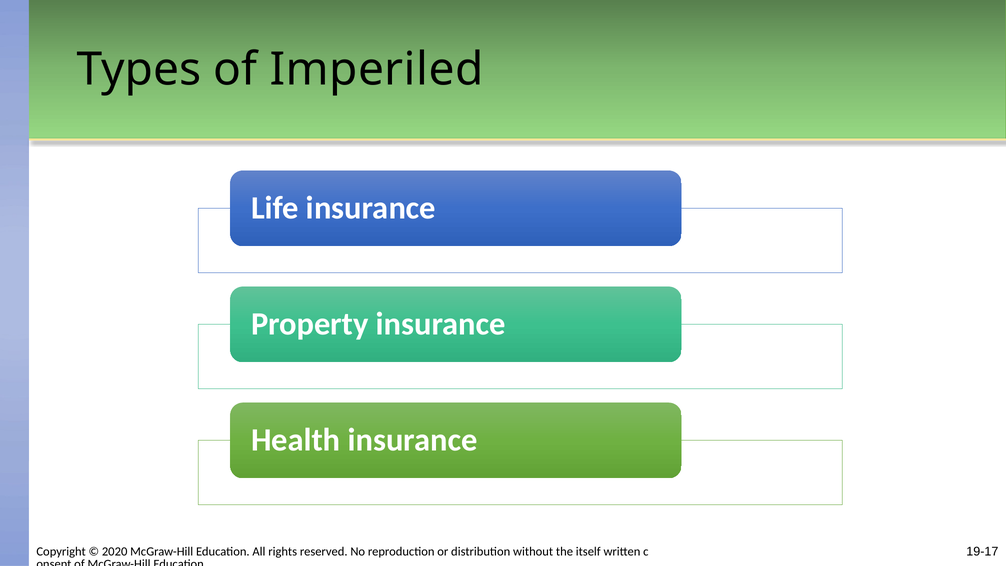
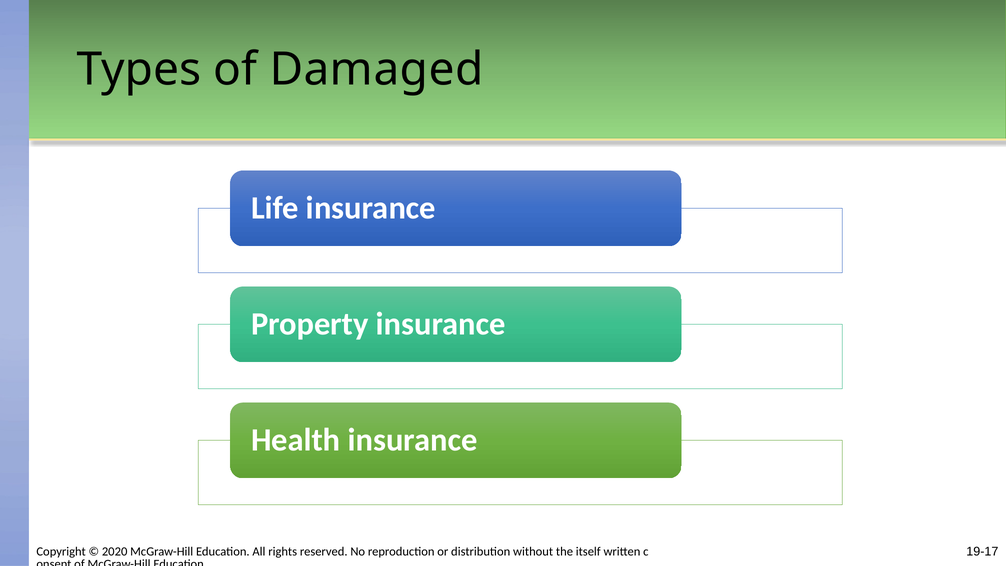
Imperiled: Imperiled -> Damaged (377, 69)
